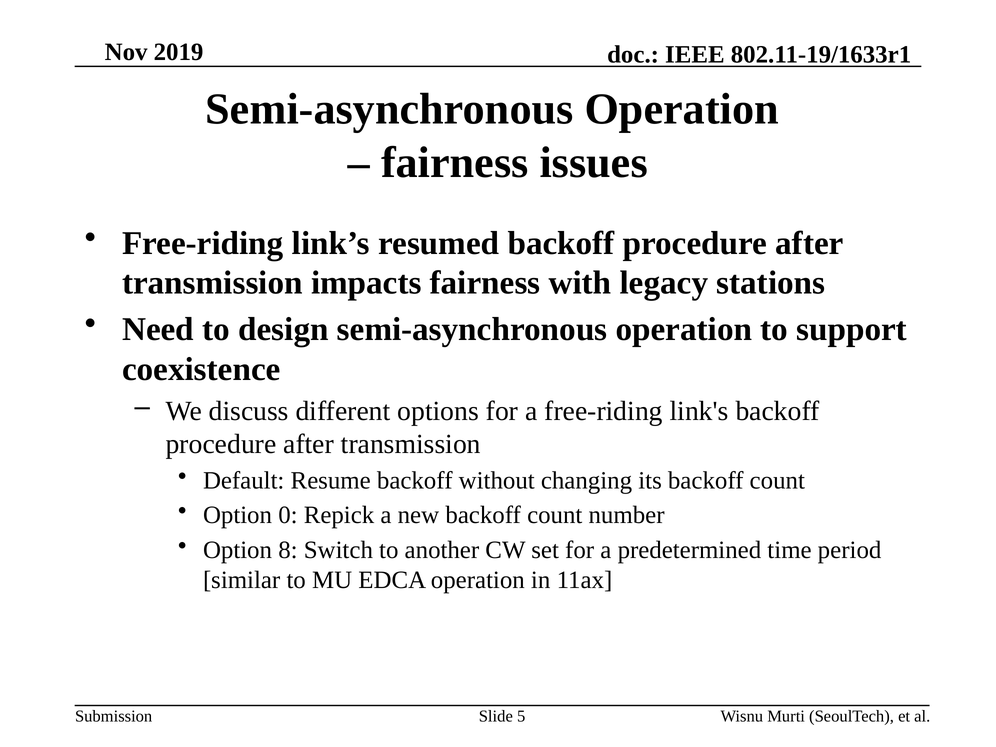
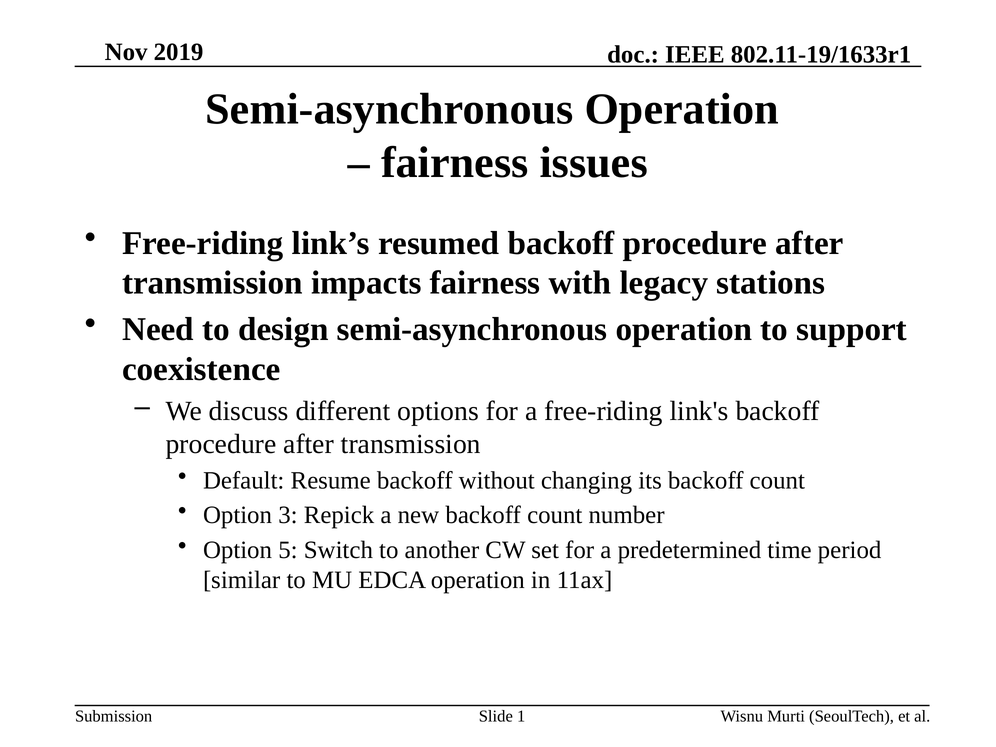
0: 0 -> 3 (288, 515)
8: 8 -> 5 (288, 550)
5: 5 -> 1 (521, 716)
